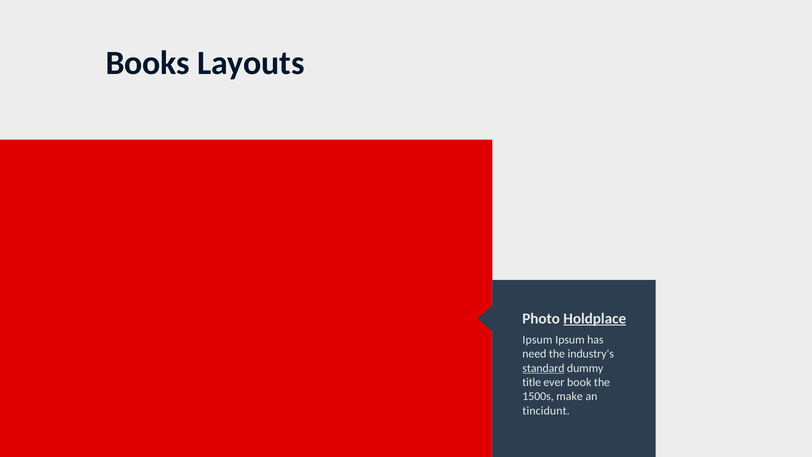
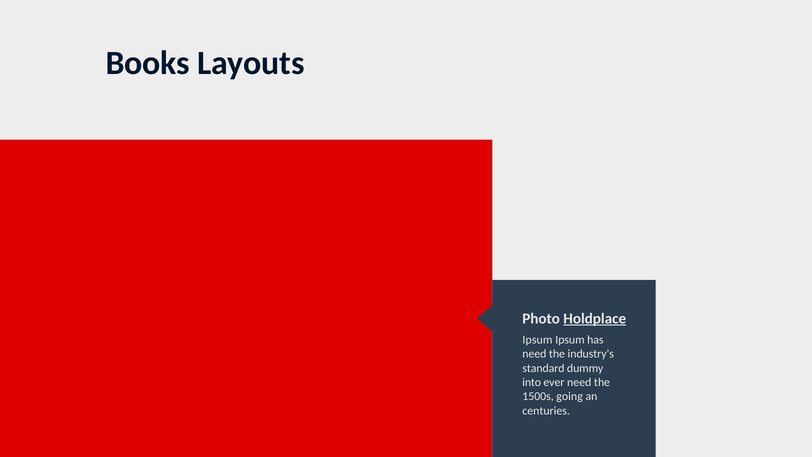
standard underline: present -> none (543, 368)
title: title -> into (532, 382)
ever book: book -> need (579, 382)
make: make -> going (570, 396)
tincidunt: tincidunt -> centuries (546, 411)
